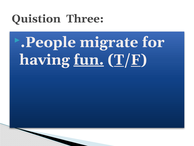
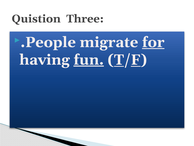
for underline: none -> present (153, 42)
